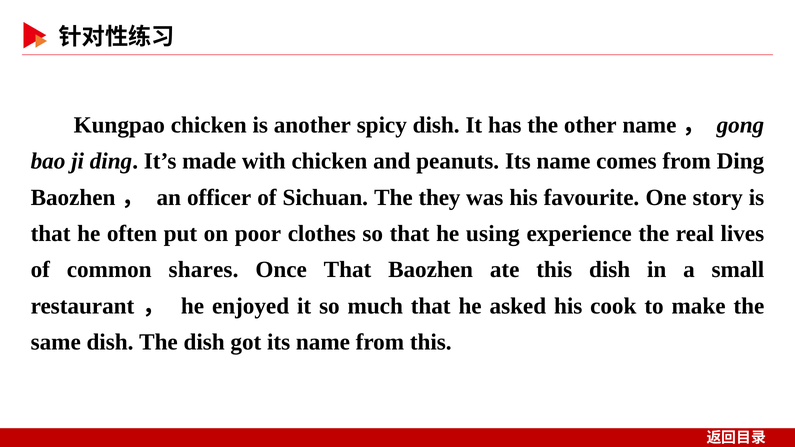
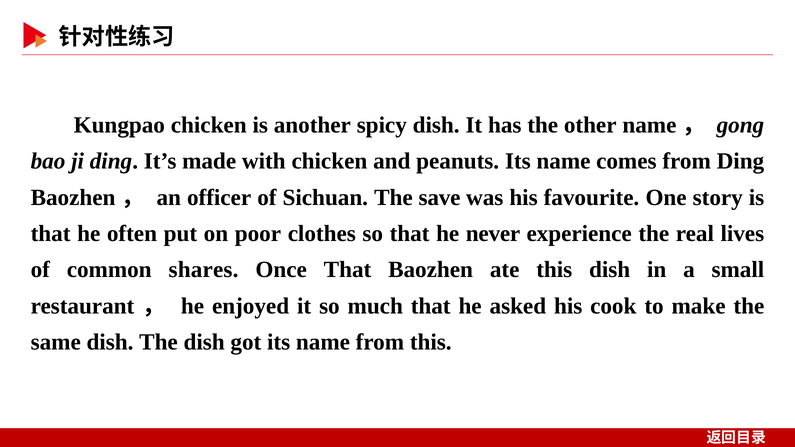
they: they -> save (440, 198)
using: using -> never (493, 234)
